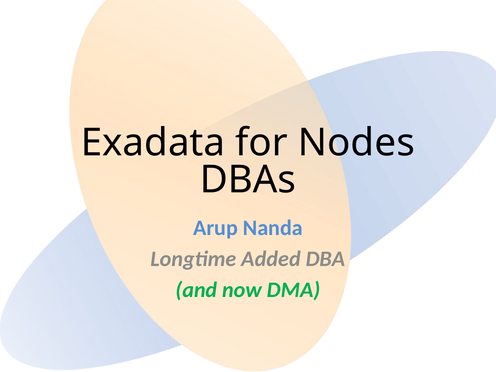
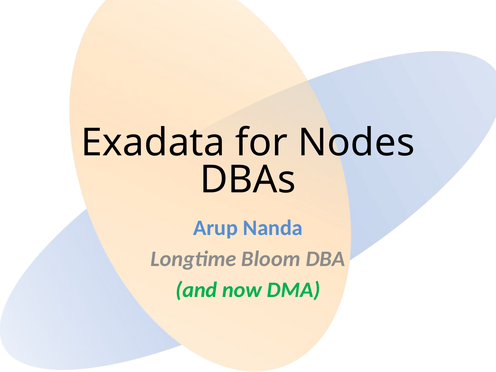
Added: Added -> Bloom (271, 259)
